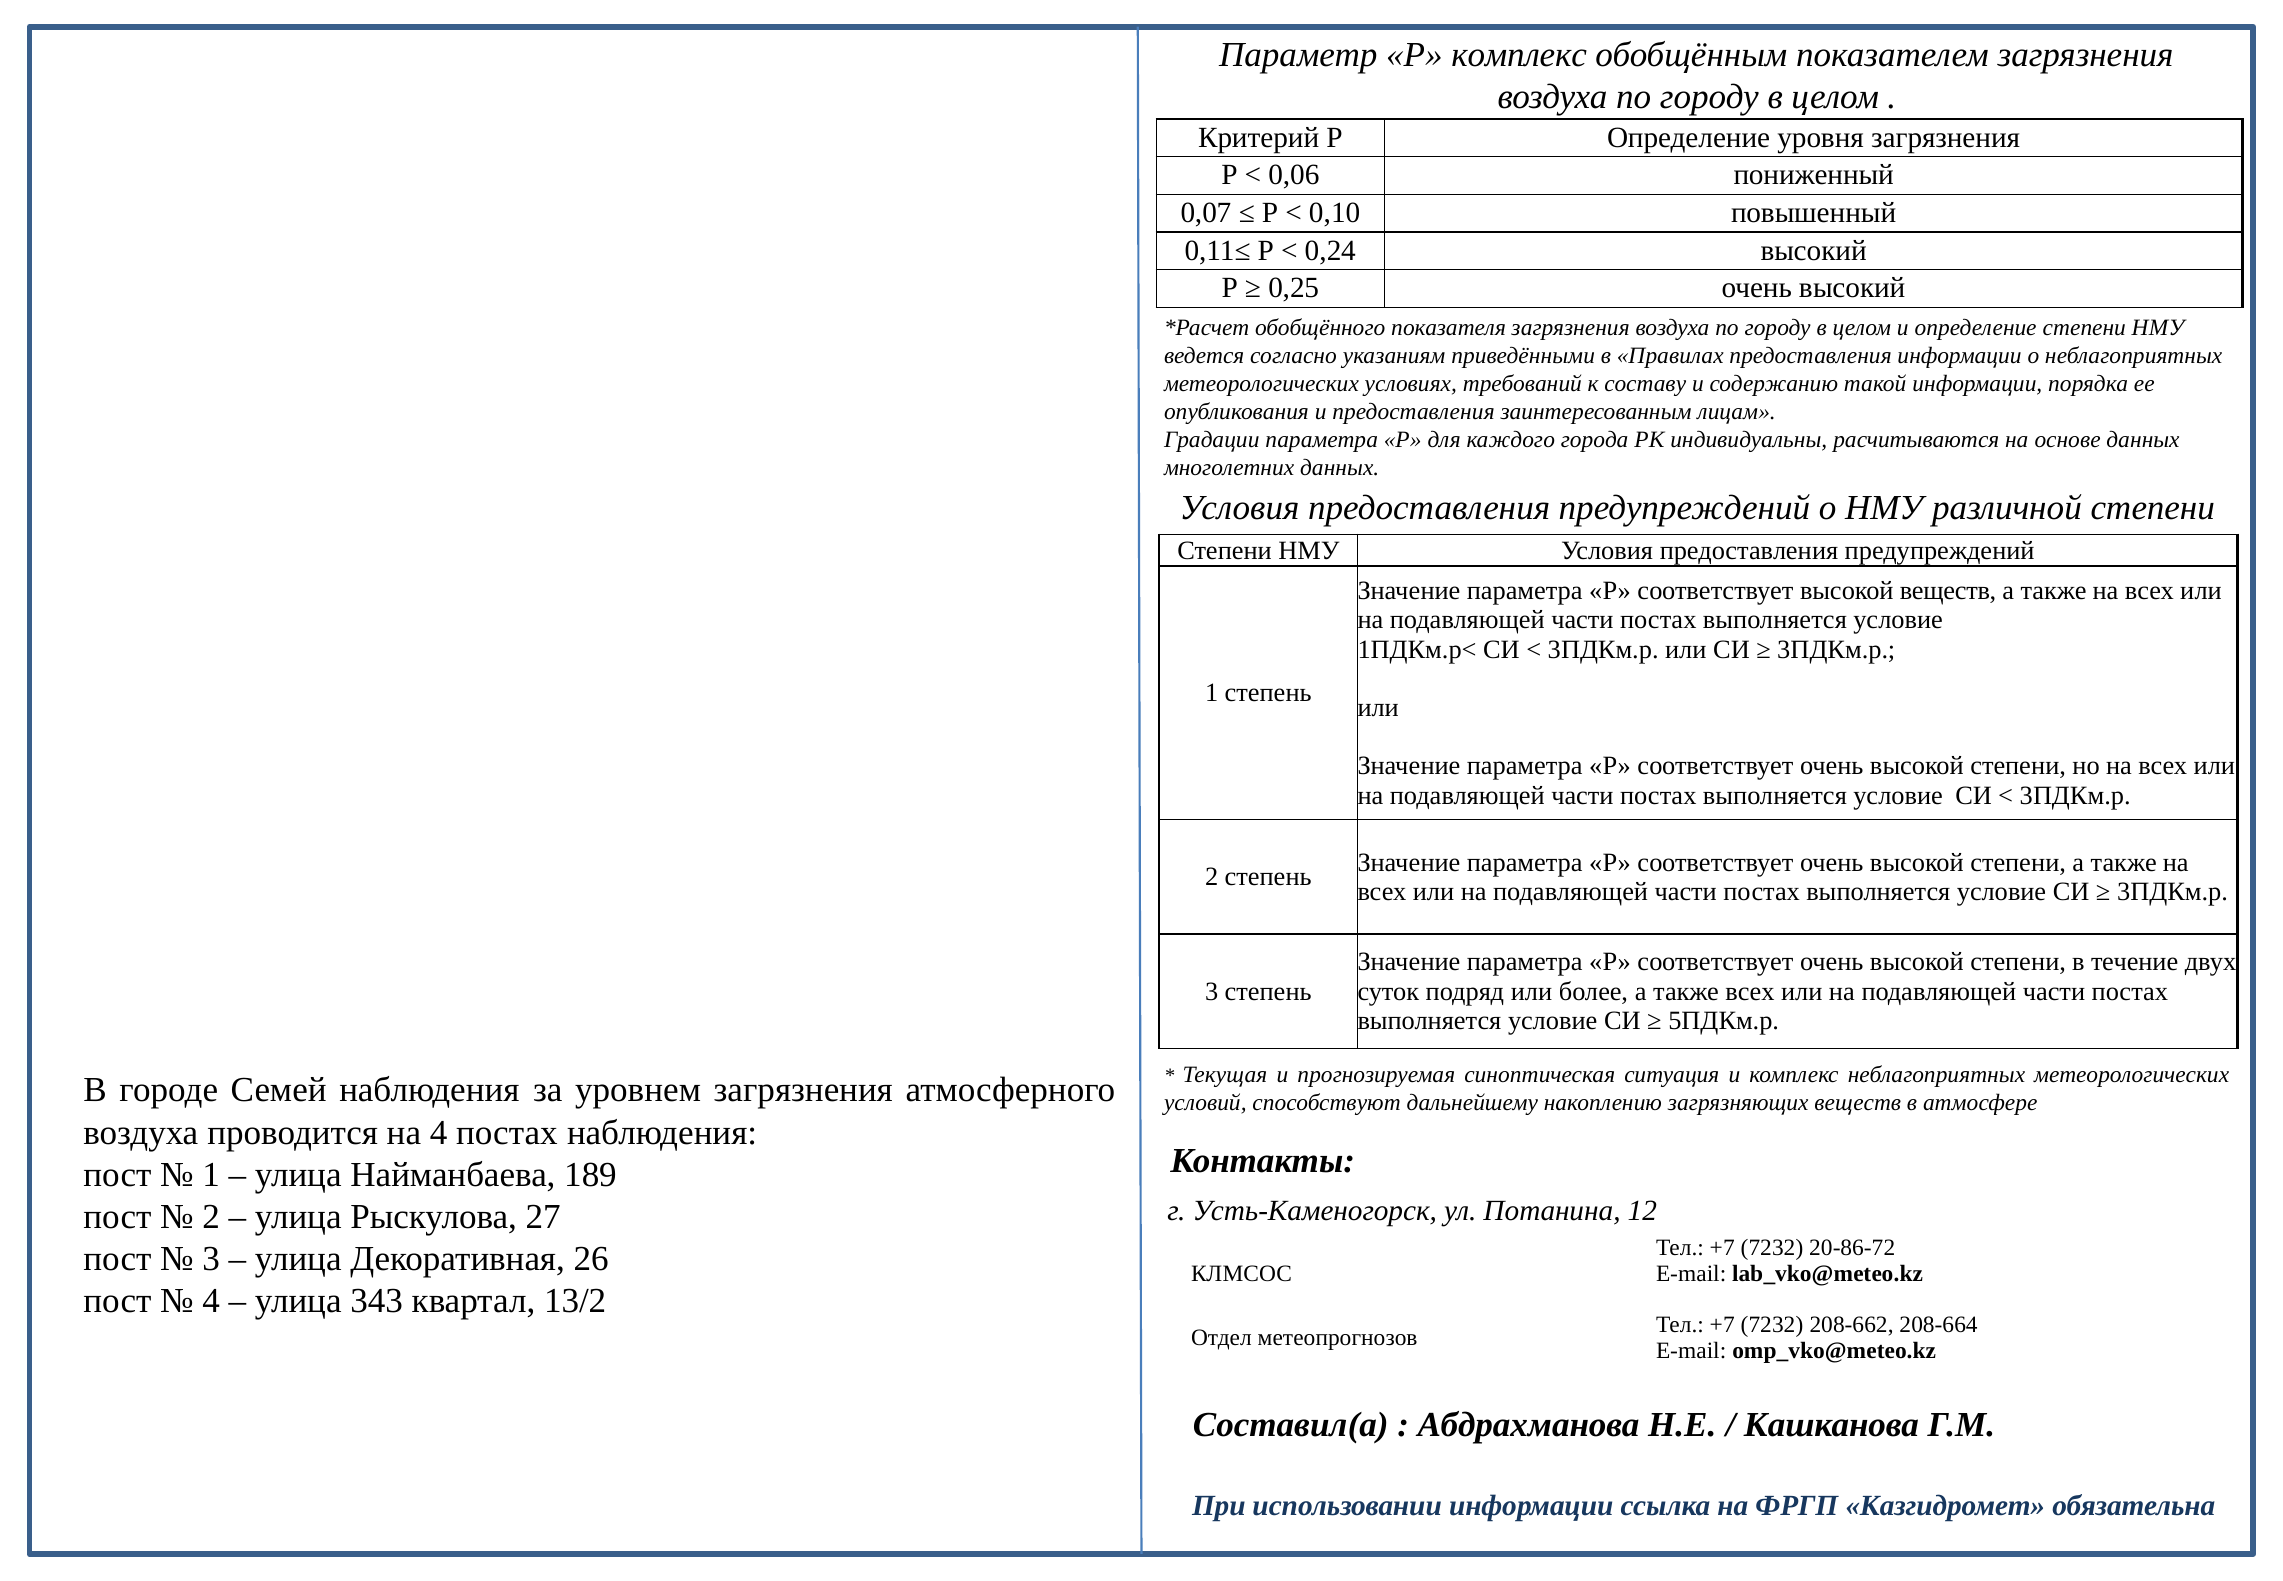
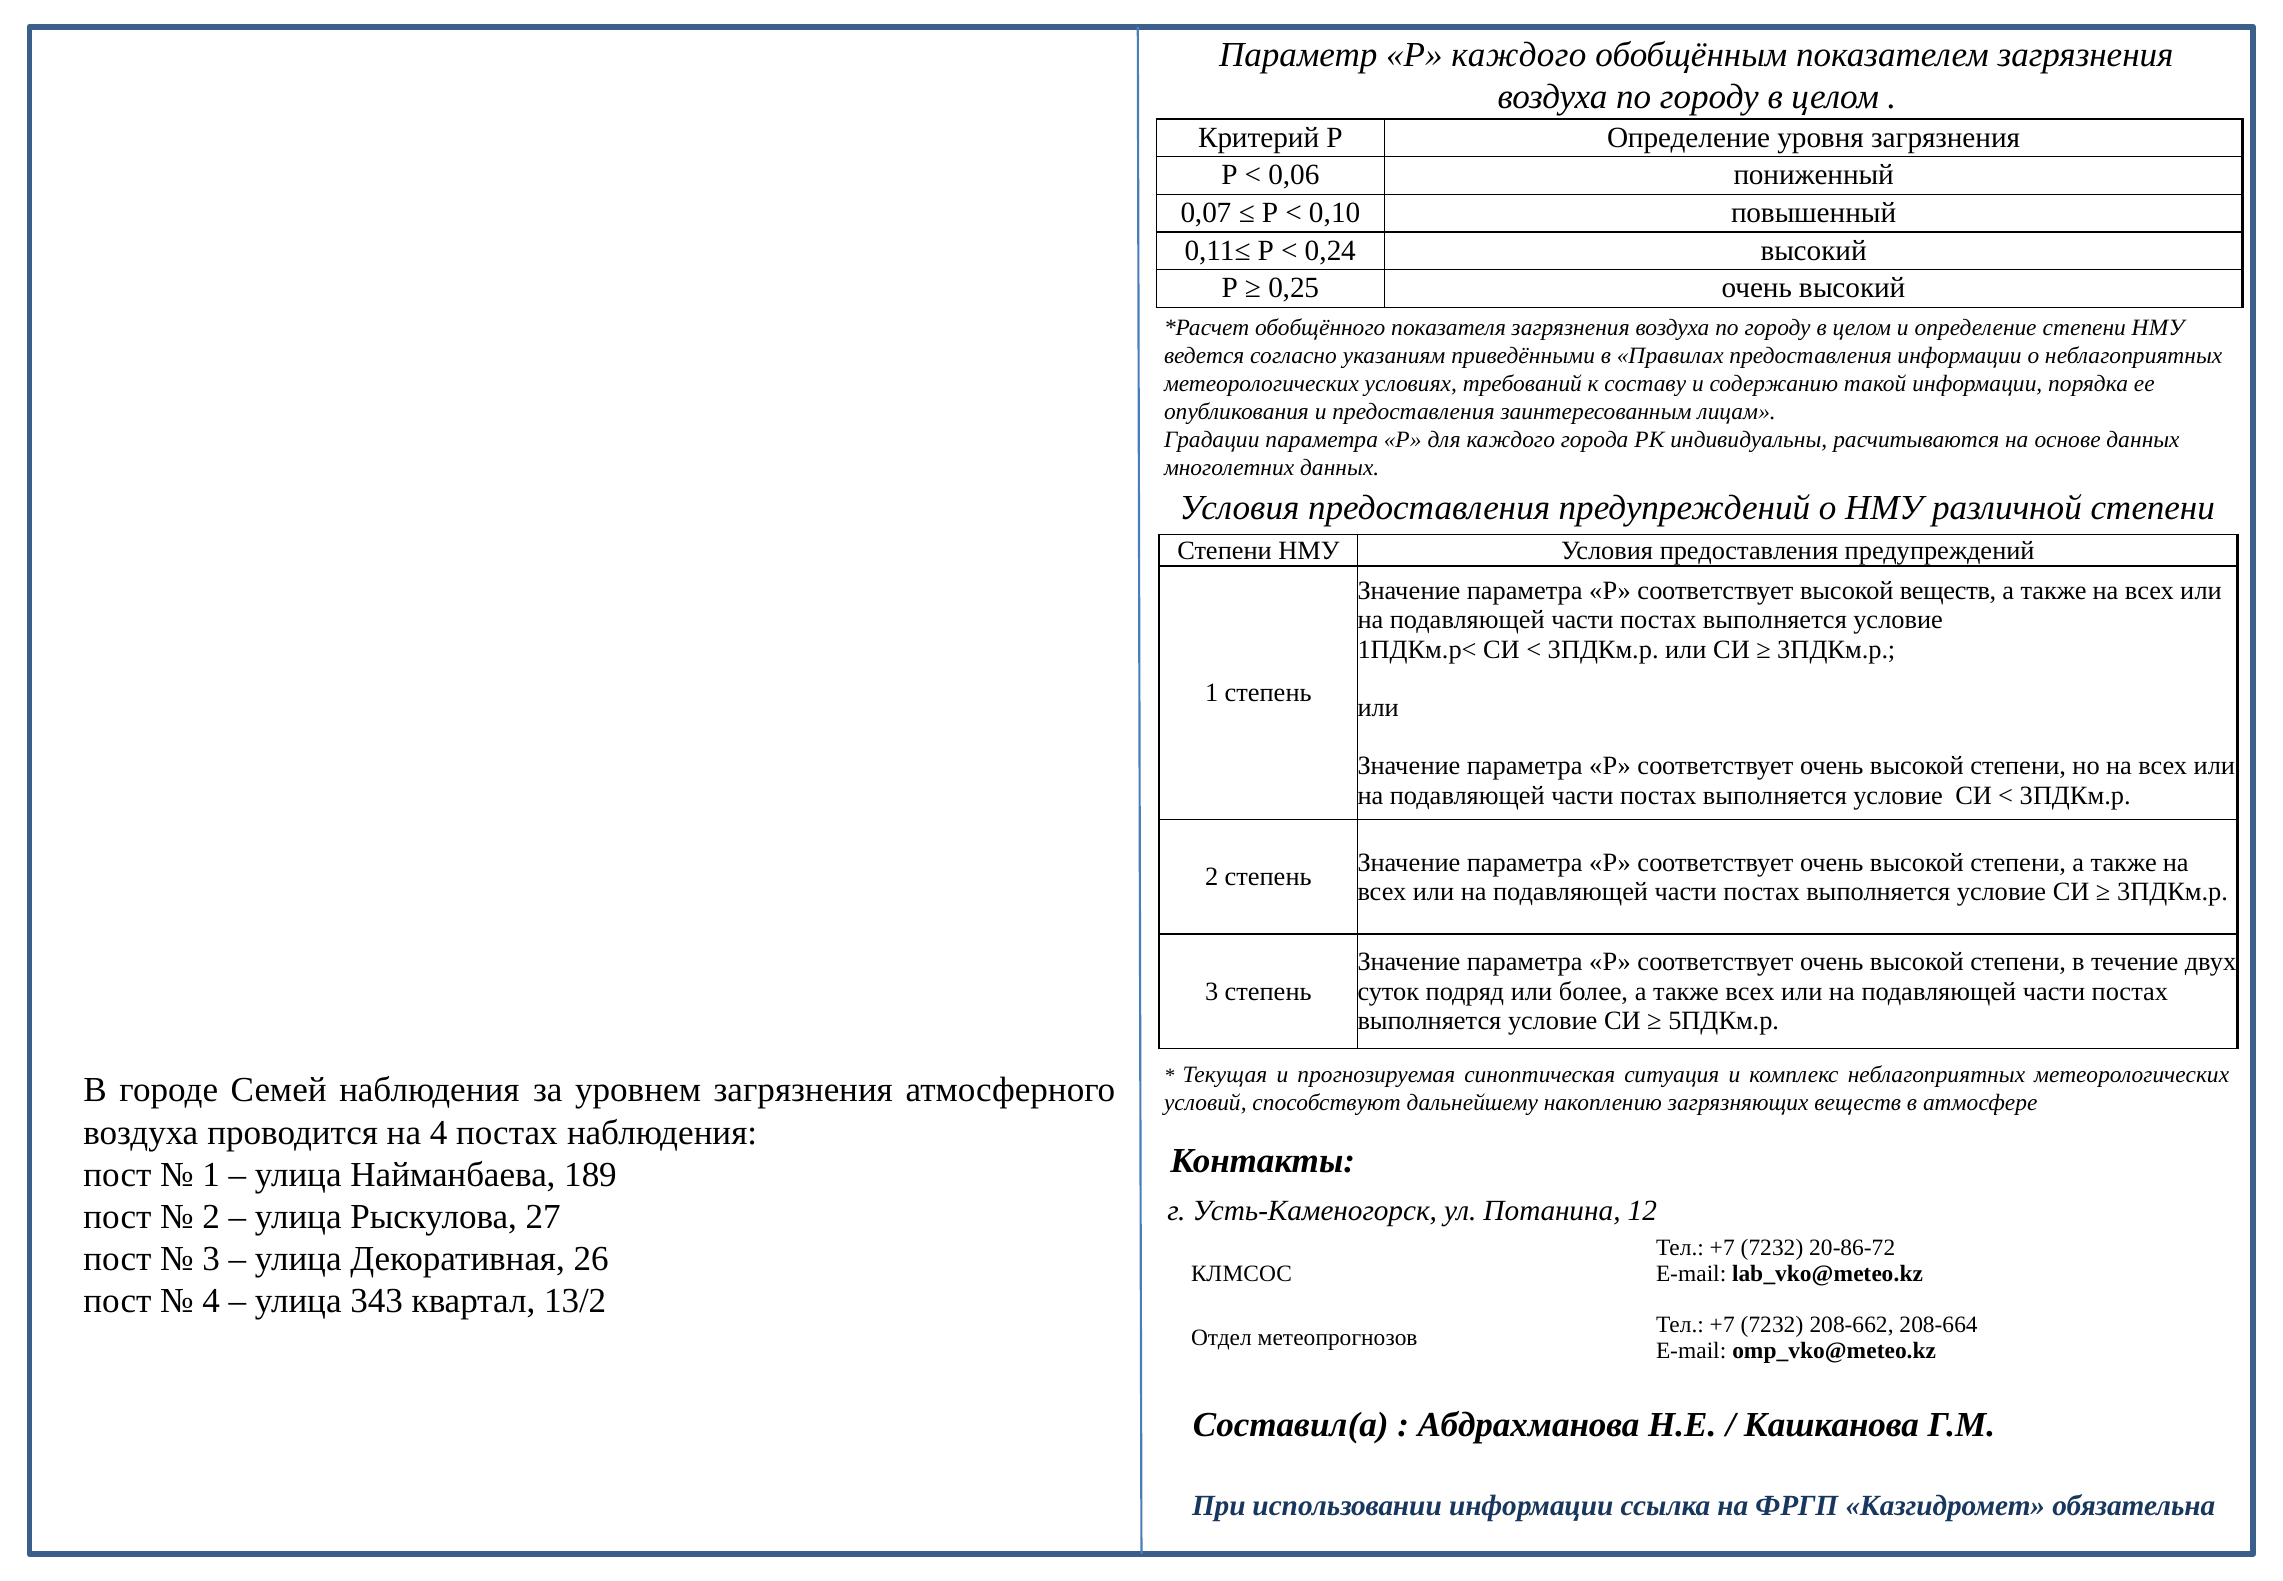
Р комплекс: комплекс -> каждого (1519, 55)
